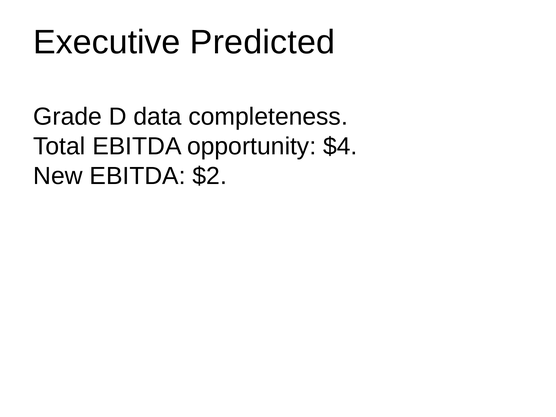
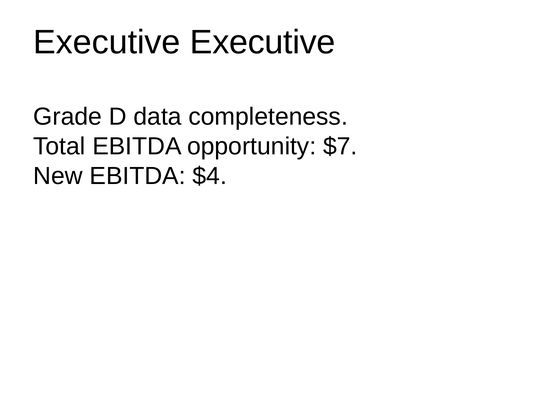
Executive Predicted: Predicted -> Executive (263, 42)
$4: $4 -> $7 (340, 146)
$2: $2 -> $4 (210, 176)
